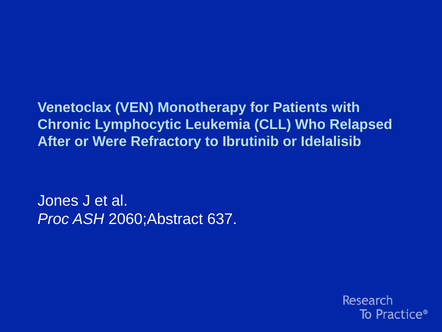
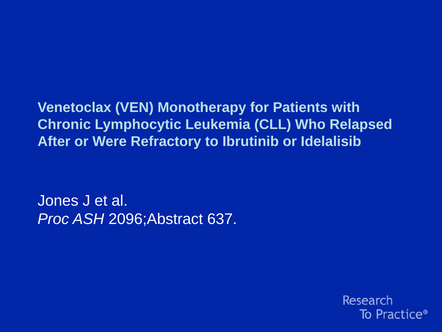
2060;Abstract: 2060;Abstract -> 2096;Abstract (156, 219)
